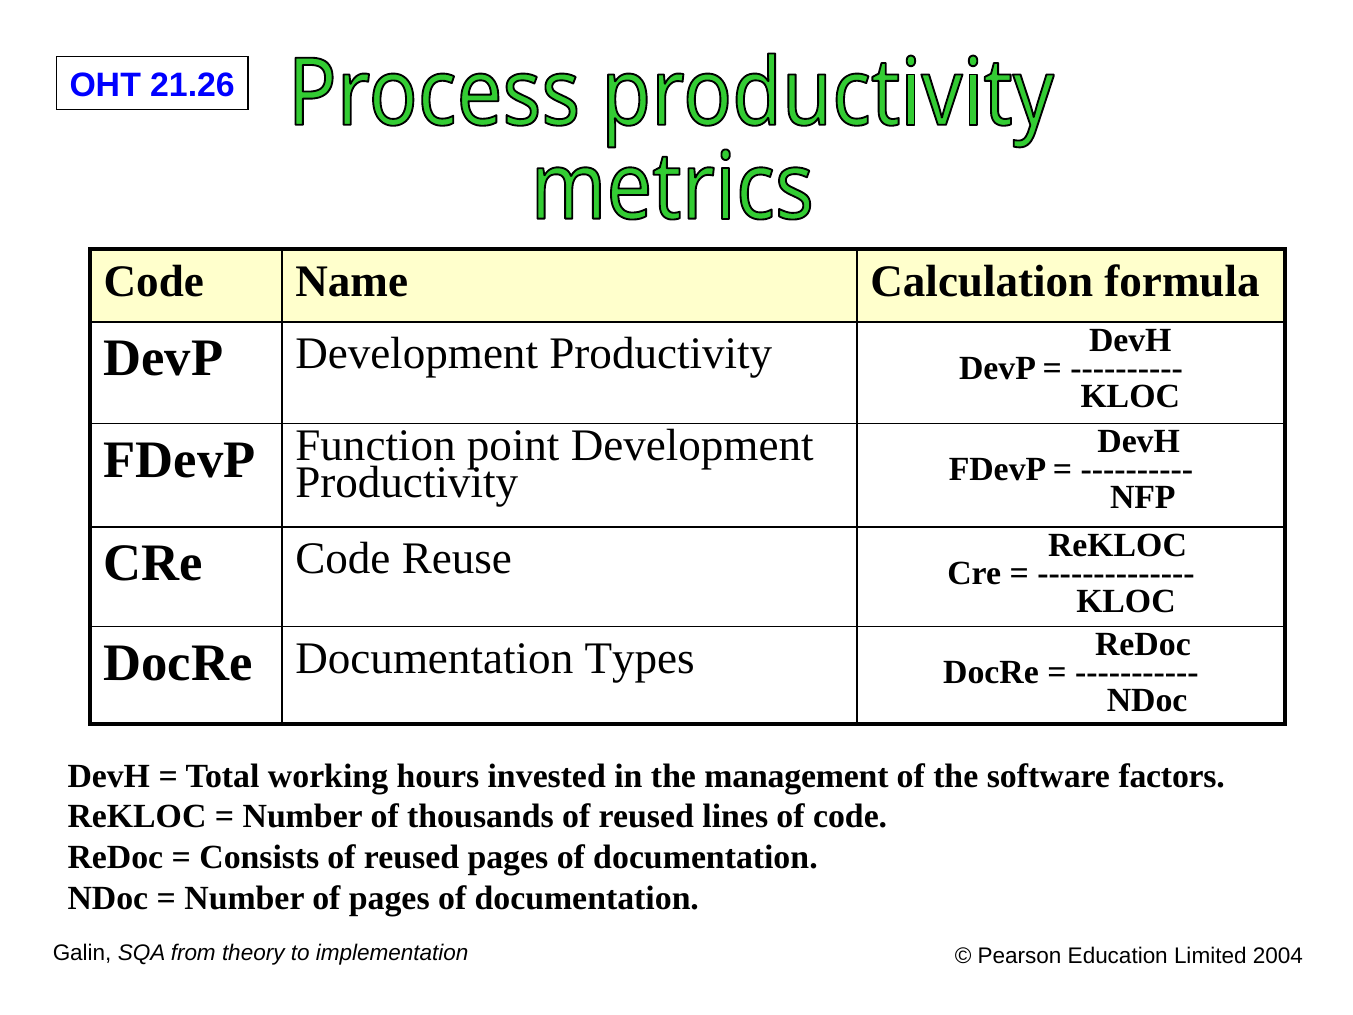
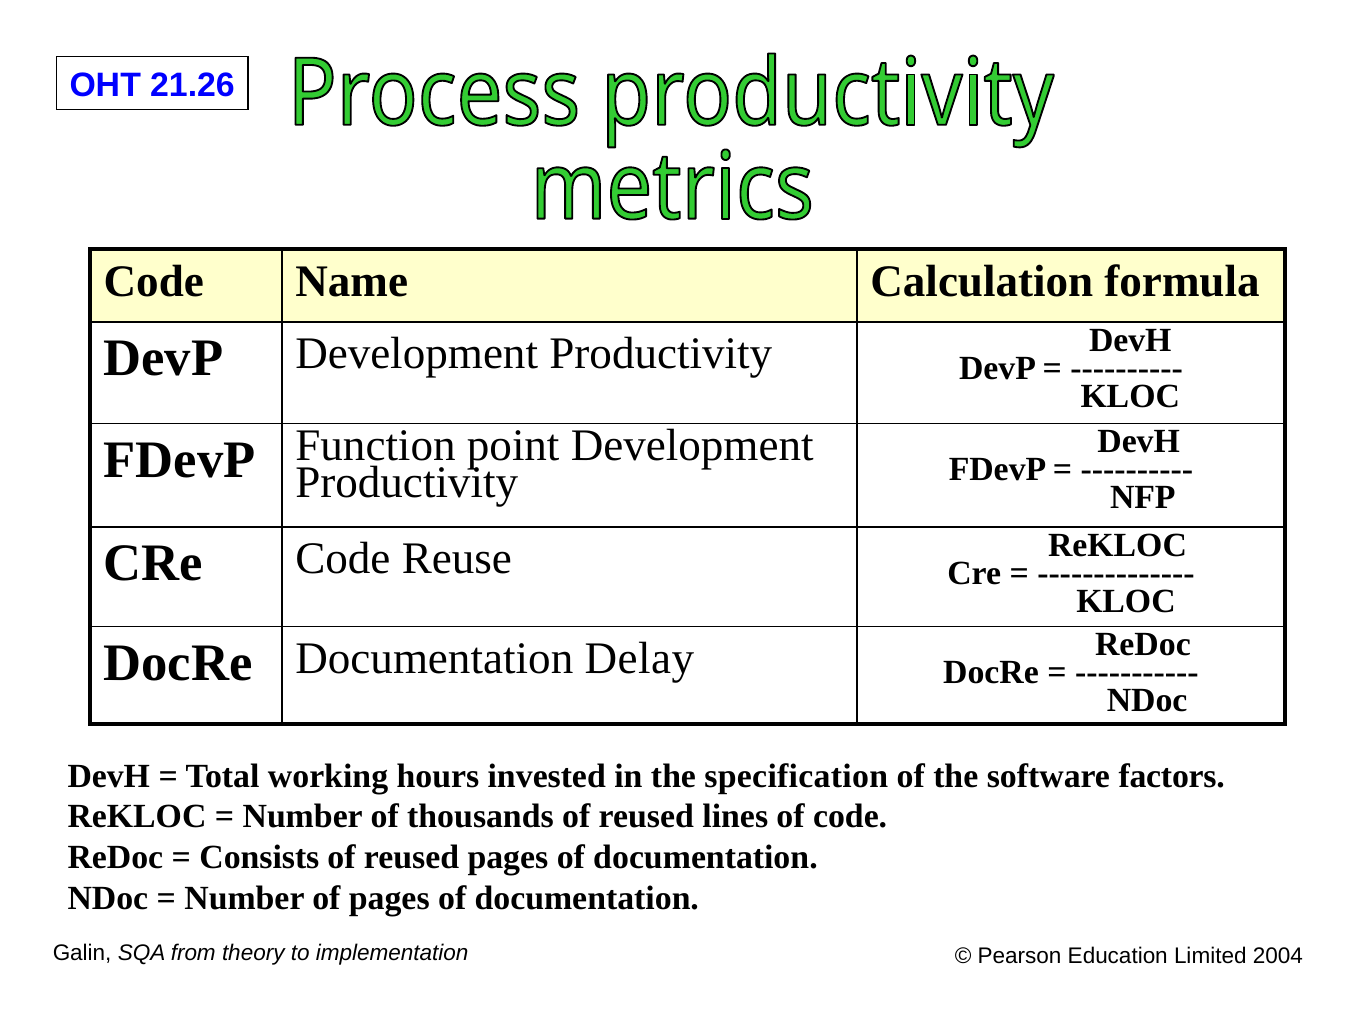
Types: Types -> Delay (639, 658)
management: management -> specification (796, 776)
